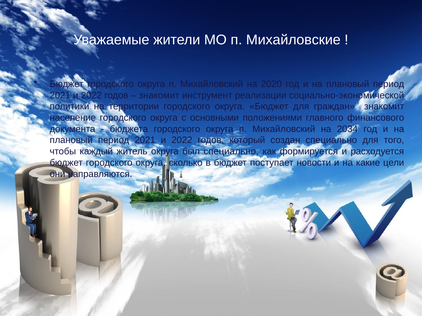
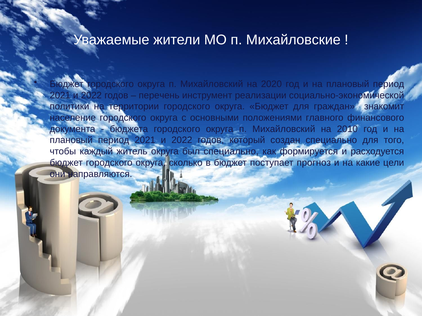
знакомит: знакомит -> перечень (159, 95)
2034: 2034 -> 2010 (347, 129)
новости: новости -> прогноз (314, 163)
